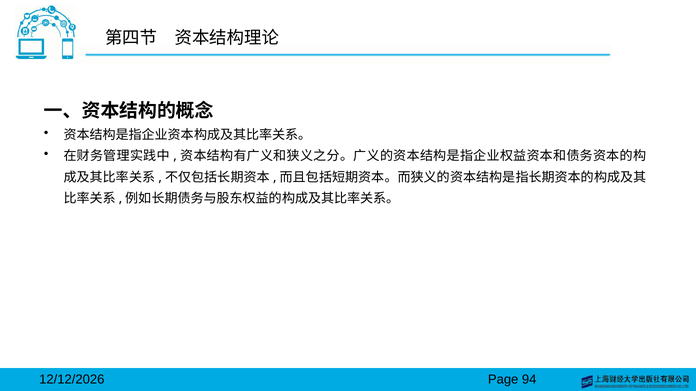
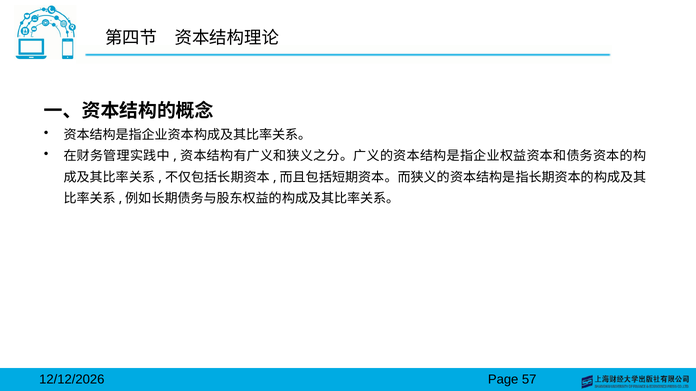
94: 94 -> 57 (529, 380)
